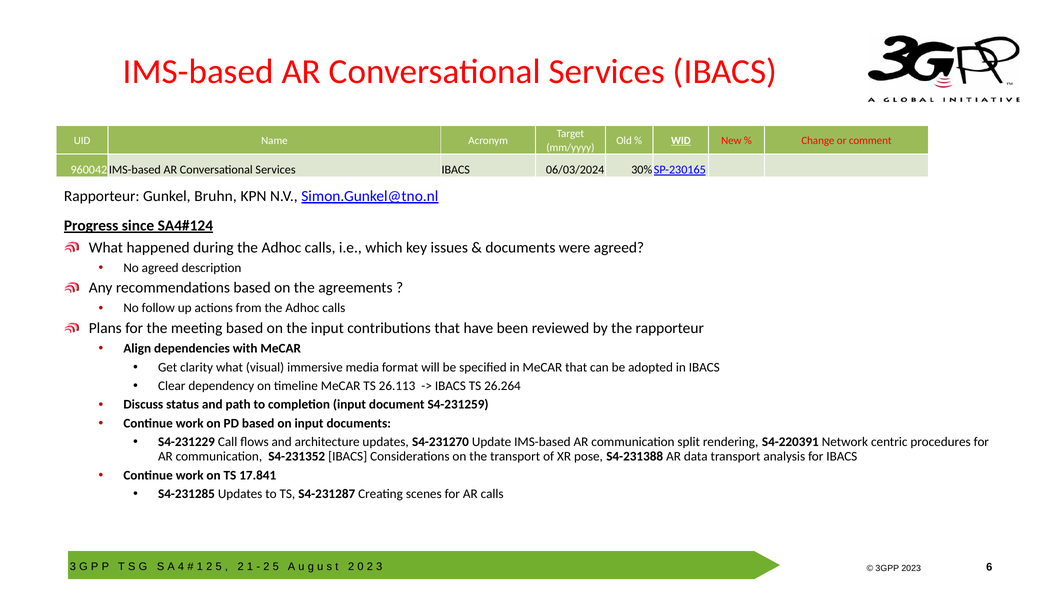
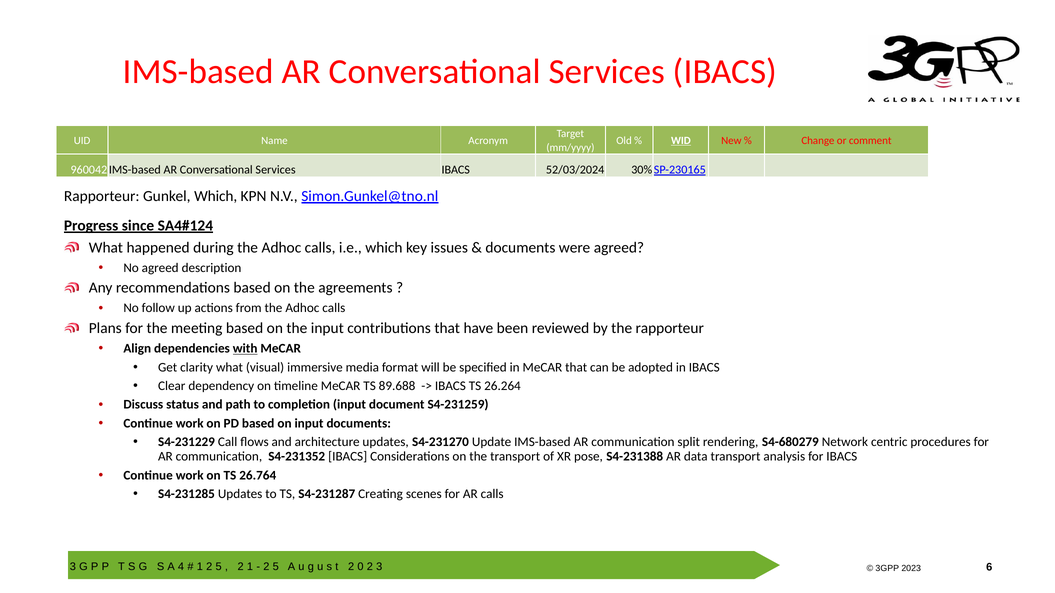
06/03/2024: 06/03/2024 -> 52/03/2024 (575, 170)
Gunkel Bruhn: Bruhn -> Which (216, 196)
with underline: none -> present (245, 349)
26.113: 26.113 -> 89.688 (397, 386)
S4-220391: S4-220391 -> S4-680279 (790, 442)
17.841: 17.841 -> 26.764 (258, 476)
